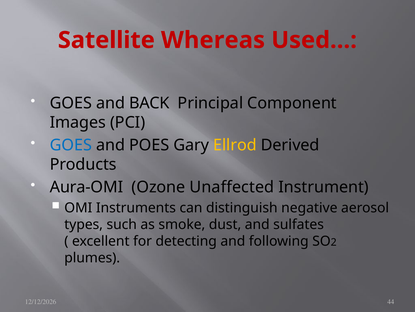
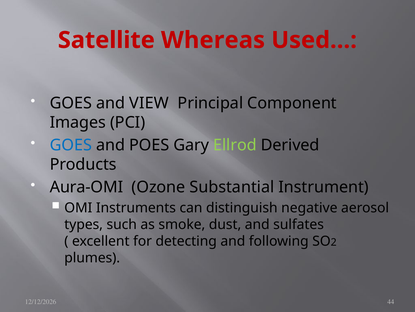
BACK: BACK -> VIEW (149, 103)
Ellrod colour: yellow -> light green (235, 145)
Unaffected: Unaffected -> Substantial (232, 187)
